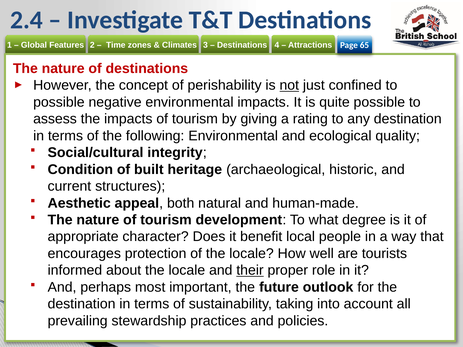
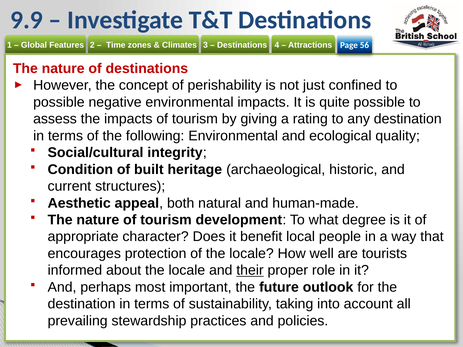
2.4: 2.4 -> 9.9 (26, 20)
65: 65 -> 56 (364, 45)
not underline: present -> none (289, 85)
